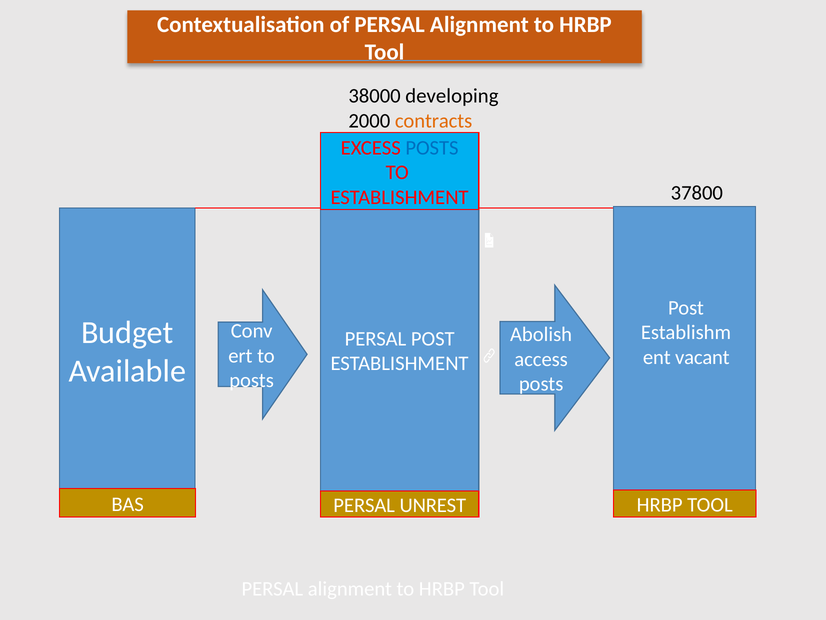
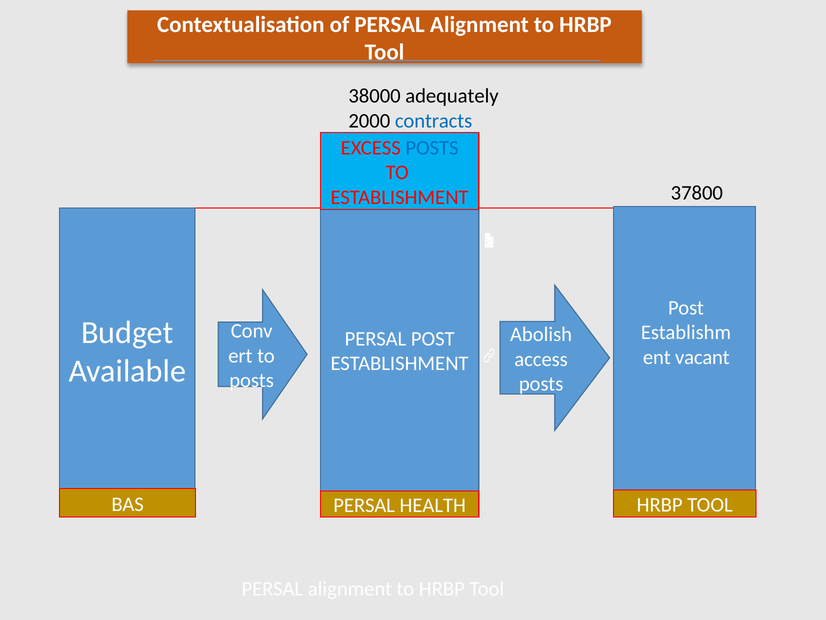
developing: developing -> adequately (452, 96)
contracts colour: orange -> blue (434, 121)
UNREST: UNREST -> HEALTH (433, 505)
